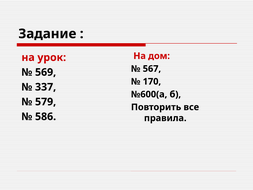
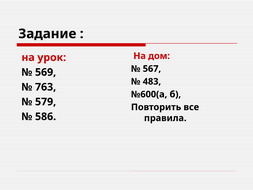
170: 170 -> 483 (152, 81)
337: 337 -> 763 (46, 87)
